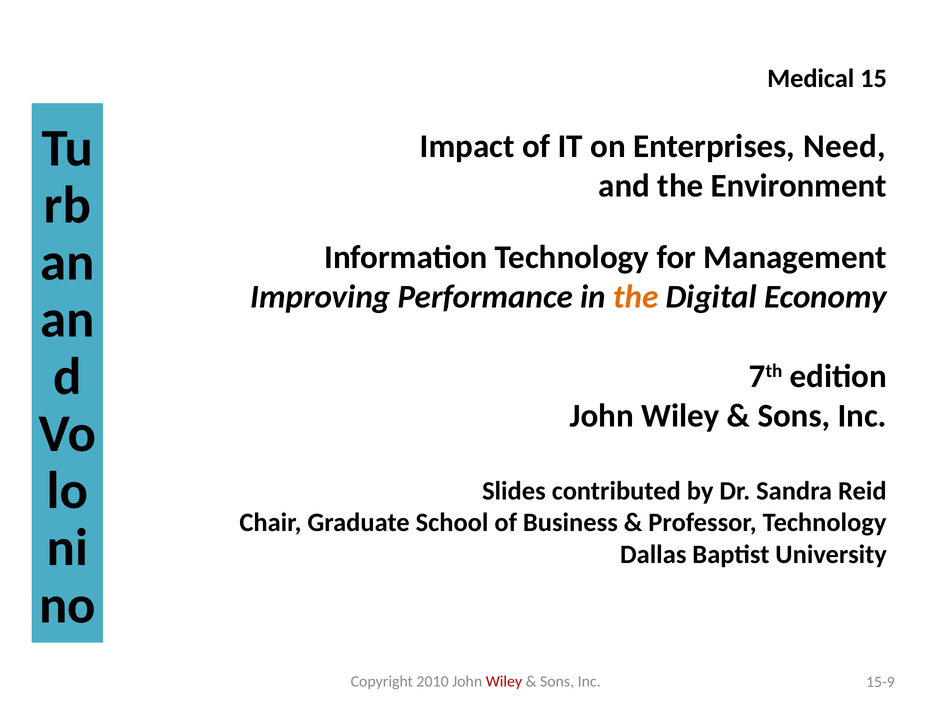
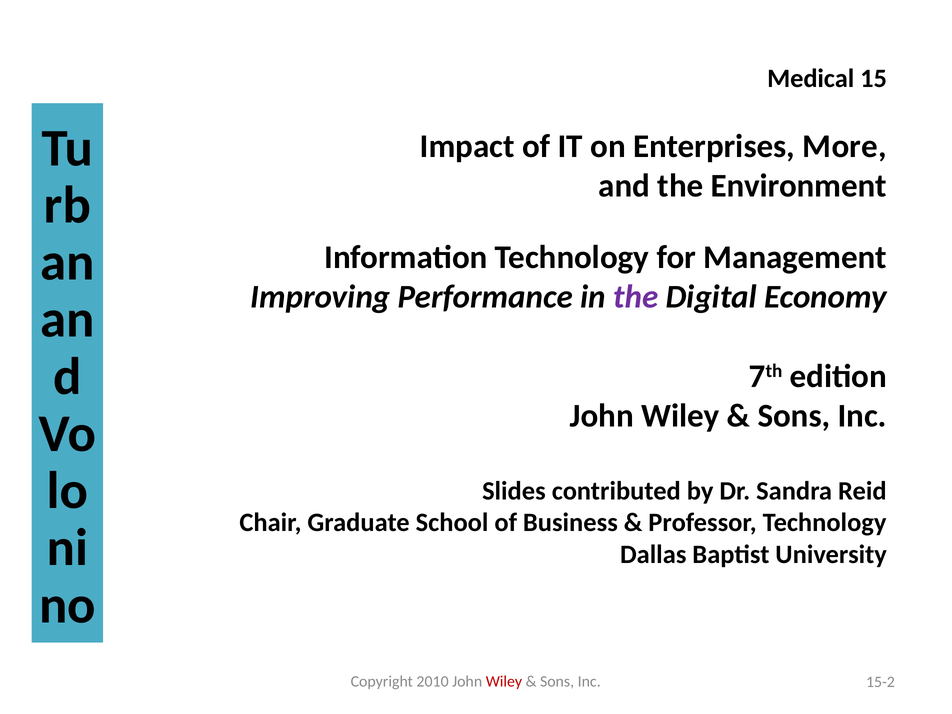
Need: Need -> More (845, 146)
the colour: orange -> purple (636, 297)
15-9: 15-9 -> 15-2 (880, 682)
